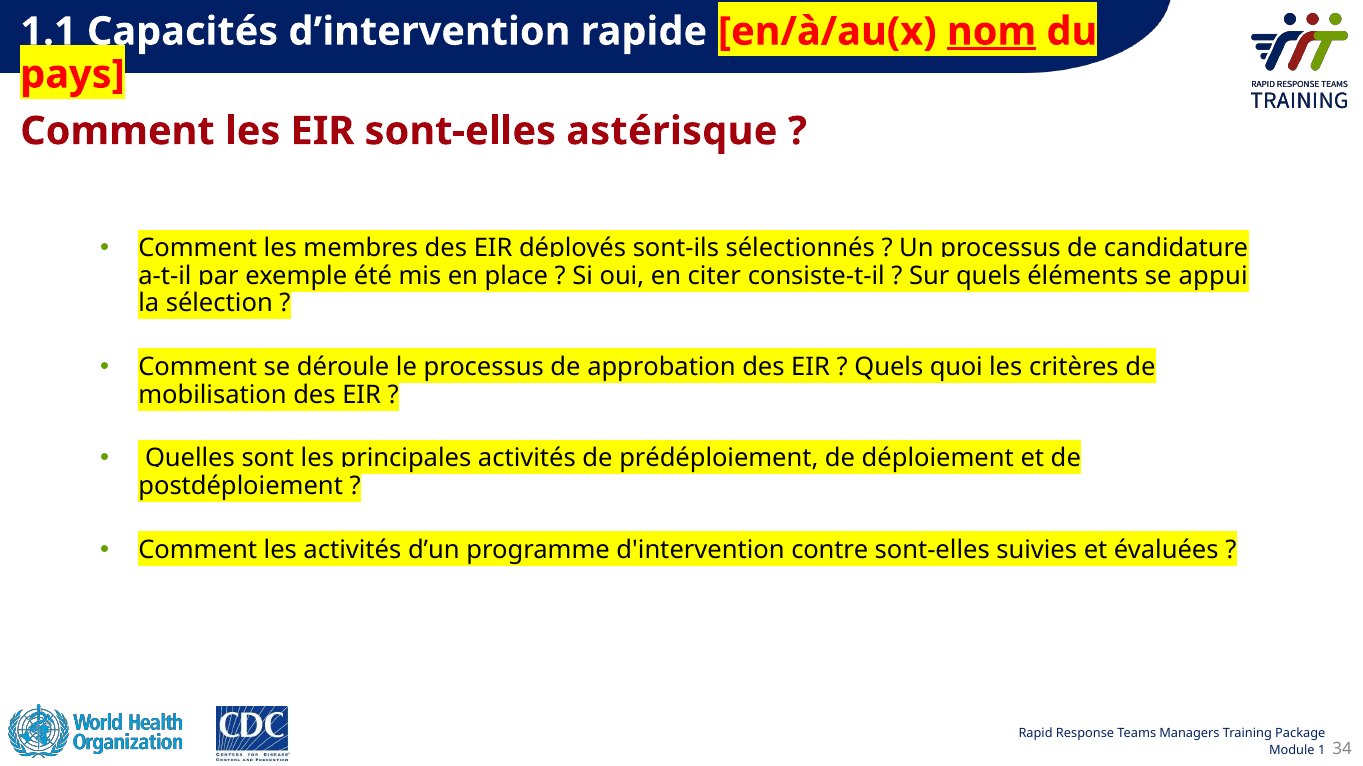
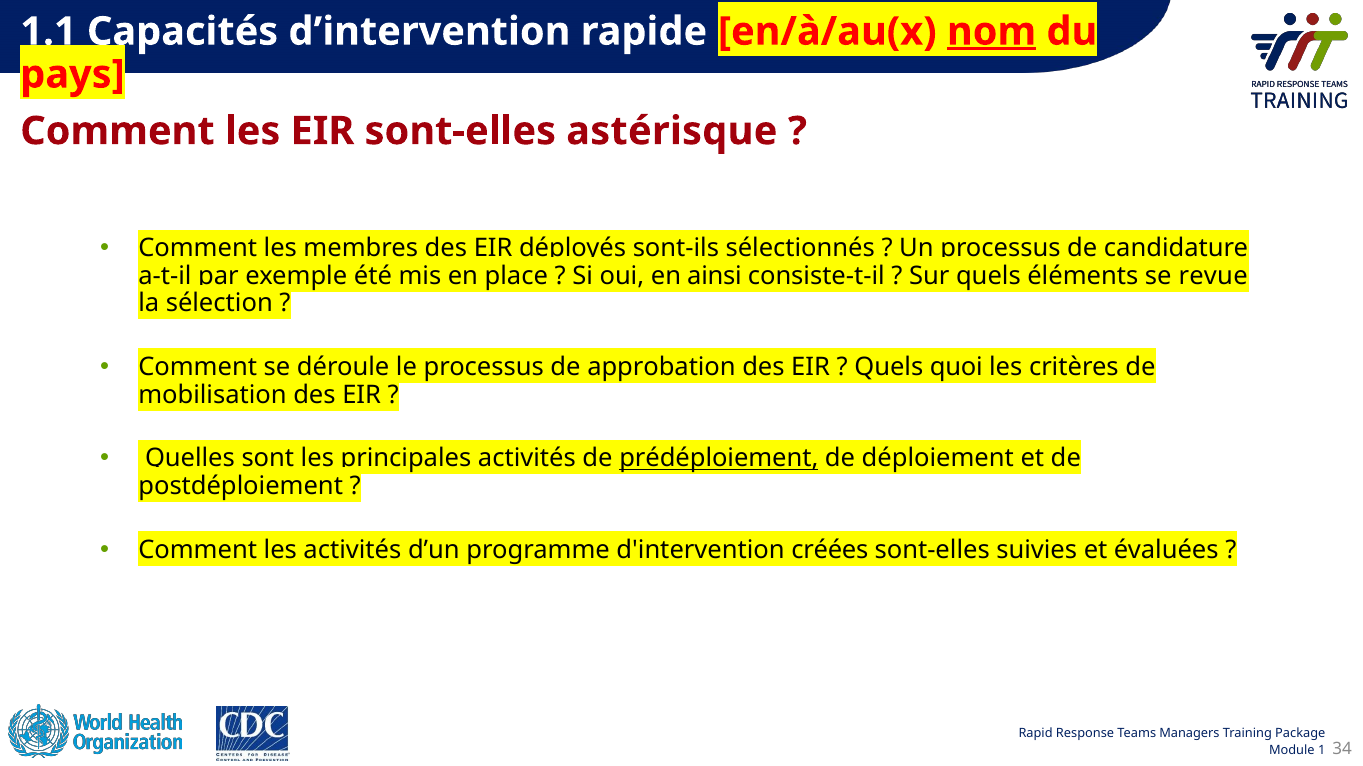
citer: citer -> ainsi (714, 276)
appui: appui -> revue (1213, 276)
prédéploiement underline: none -> present (719, 459)
contre: contre -> créées (830, 550)
